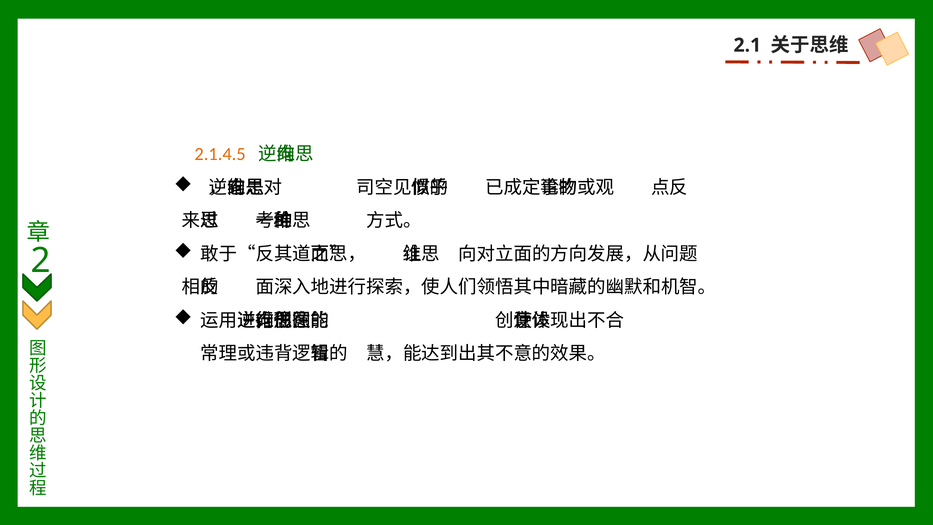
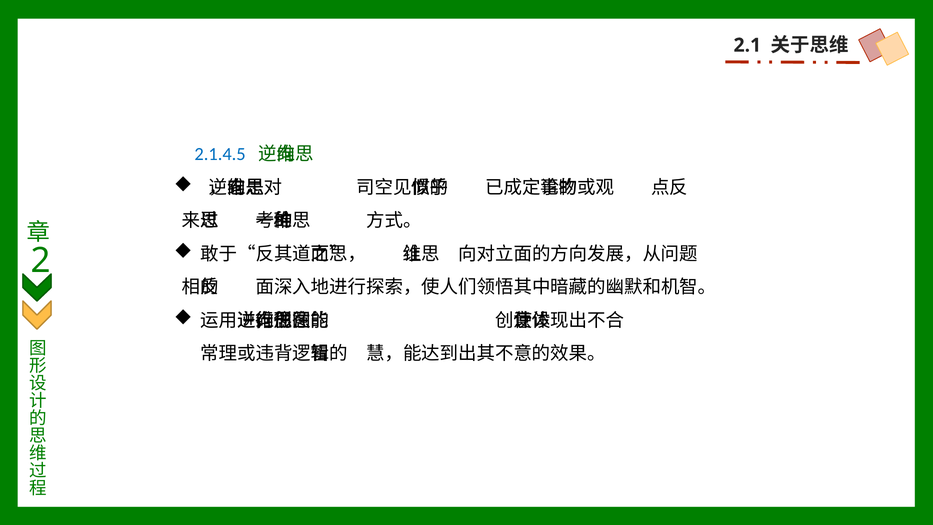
2.1.4.5 colour: orange -> blue (220, 154)
